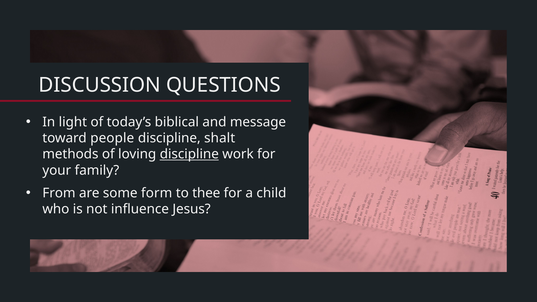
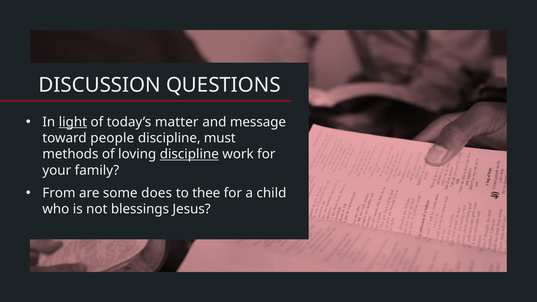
light underline: none -> present (73, 122)
biblical: biblical -> matter (177, 122)
shalt: shalt -> must (220, 138)
form: form -> does (157, 193)
influence: influence -> blessings (140, 209)
